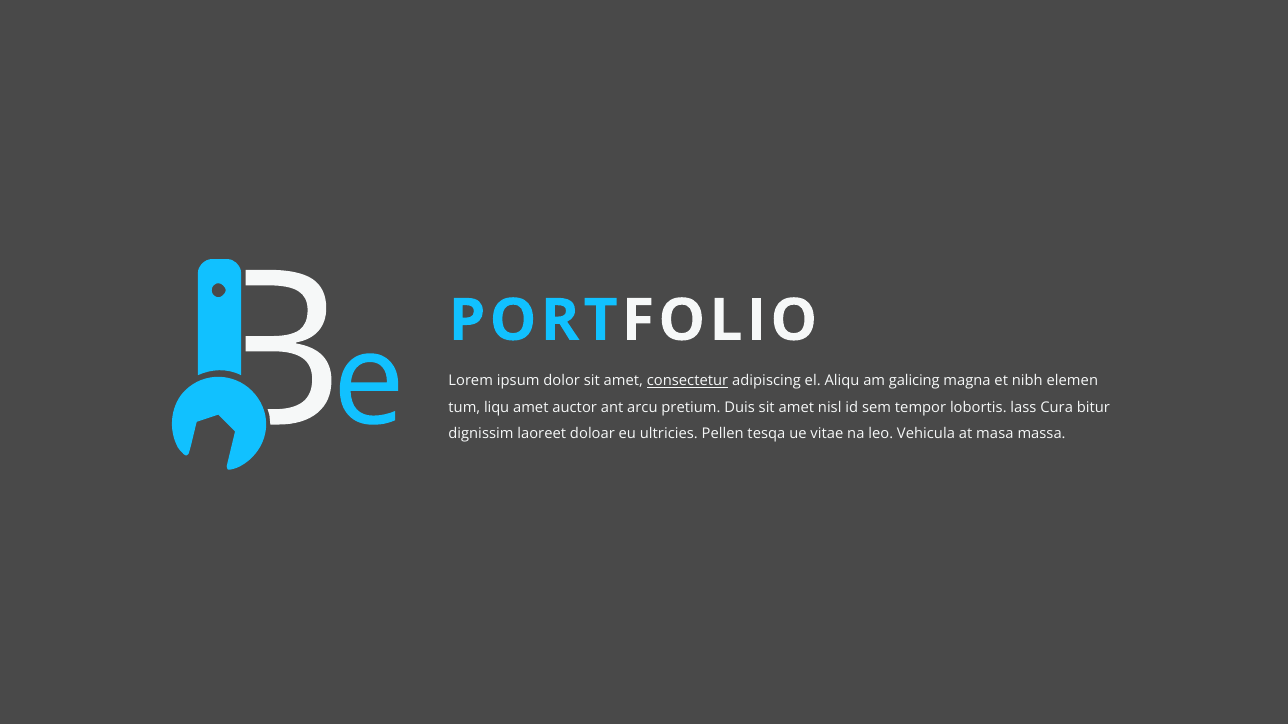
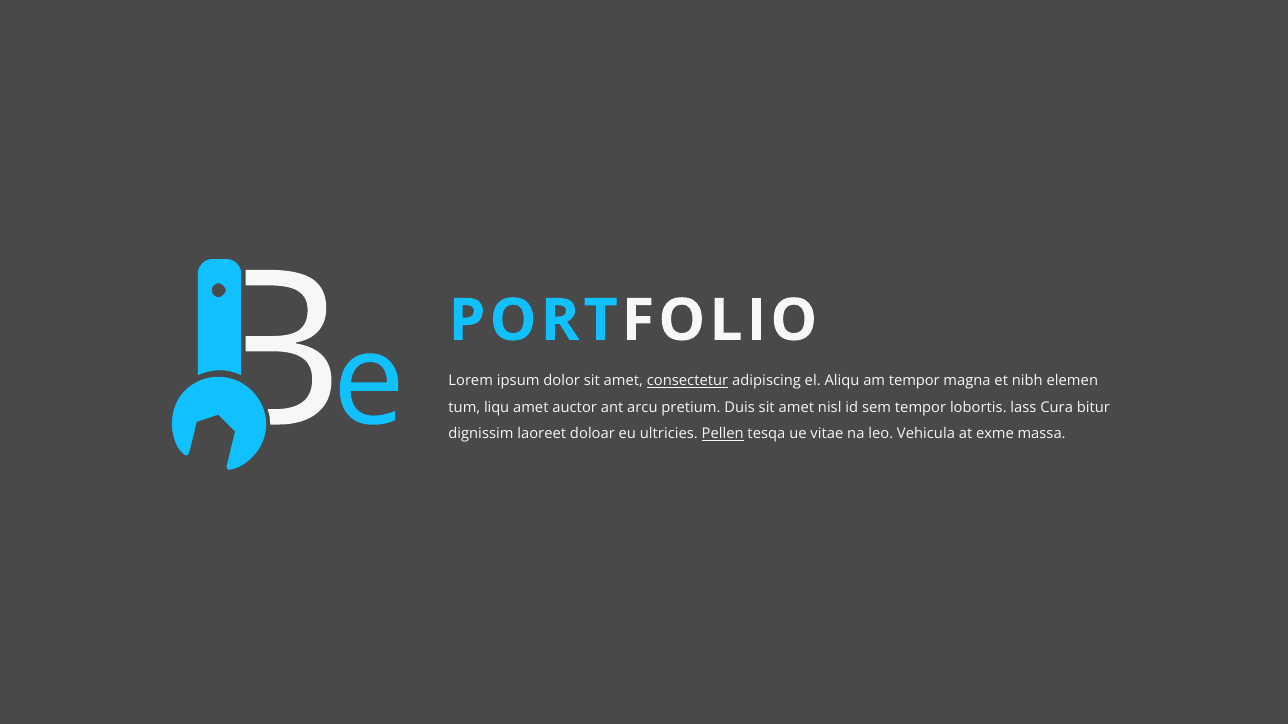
am galicing: galicing -> tempor (914, 381)
Pellen underline: none -> present (723, 434)
masa: masa -> exme (995, 434)
